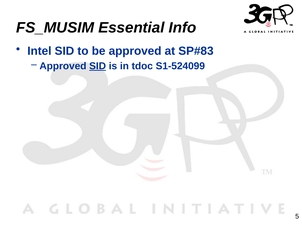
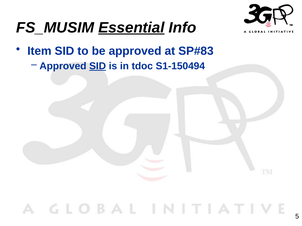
Essential underline: none -> present (131, 28)
Intel: Intel -> Item (39, 51)
S1-524099: S1-524099 -> S1-150494 (180, 66)
